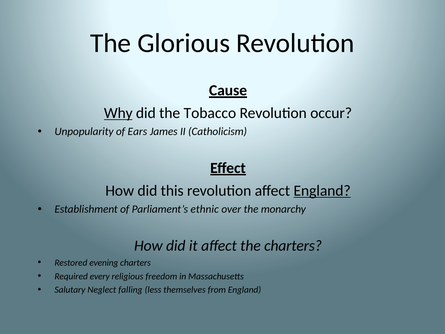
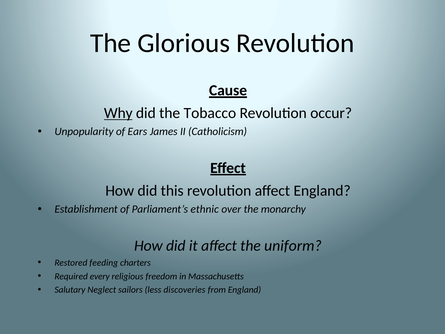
England underline: present -> none (322, 191)
the charters: charters -> uniform (293, 246)
evening: evening -> feeding (104, 262)
falling: falling -> sailors (130, 290)
themselves: themselves -> discoveries (184, 290)
